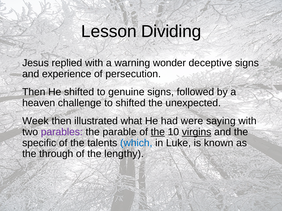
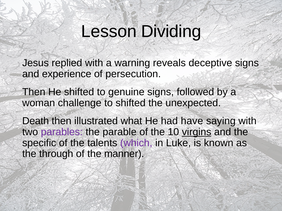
wonder: wonder -> reveals (169, 63)
heaven: heaven -> woman (39, 103)
Week: Week -> Death (36, 121)
were: were -> have (192, 121)
the underline: present -> none (158, 132)
which colour: blue -> purple (136, 143)
lengthy: lengthy -> manner (124, 154)
